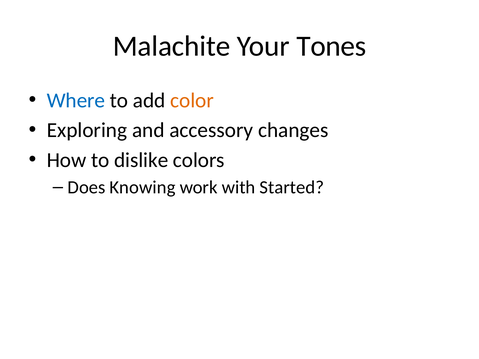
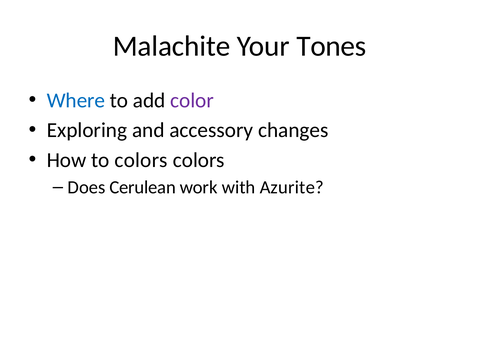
color colour: orange -> purple (192, 100)
to dislike: dislike -> colors (141, 160)
Knowing: Knowing -> Cerulean (143, 188)
Started: Started -> Azurite (292, 188)
